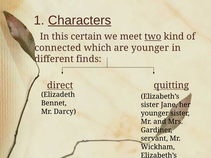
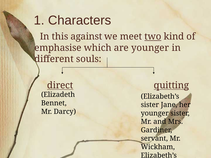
Characters underline: present -> none (80, 20)
certain: certain -> against (86, 37)
connected: connected -> emphasise (58, 48)
finds: finds -> souls (89, 59)
